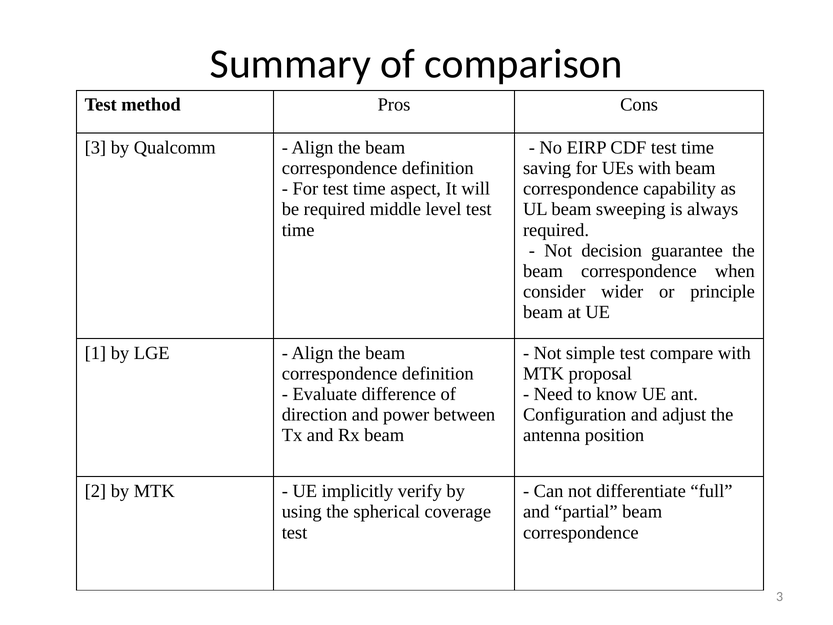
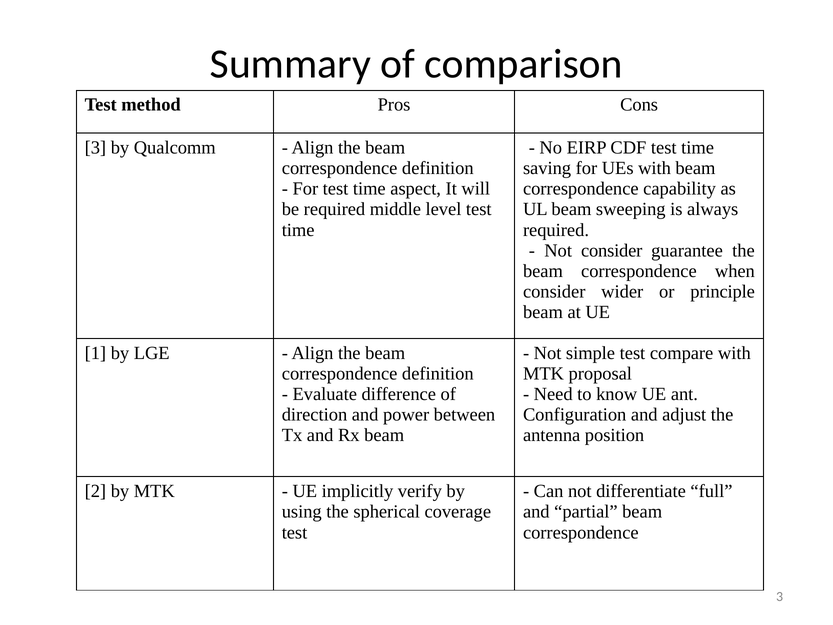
Not decision: decision -> consider (612, 250)
